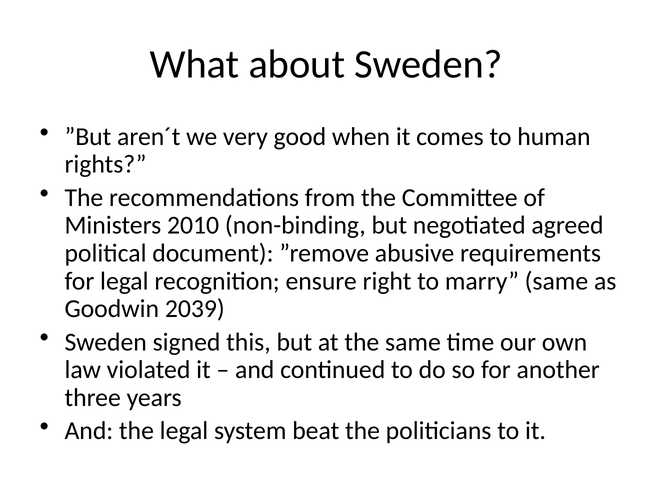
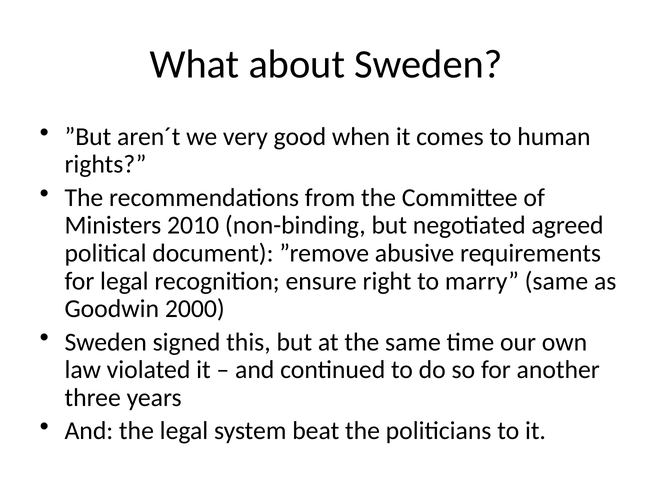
2039: 2039 -> 2000 (195, 309)
